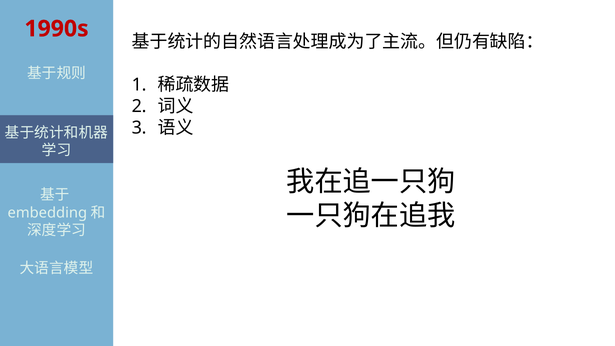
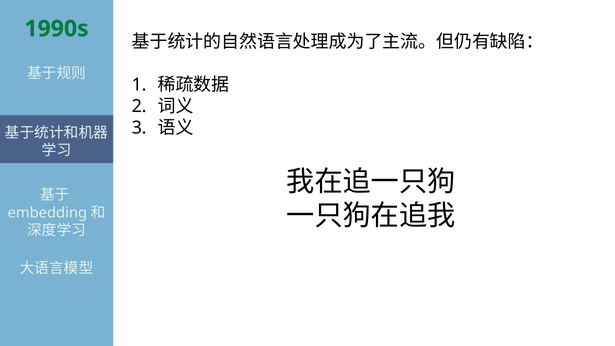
1990s colour: red -> green (57, 29)
